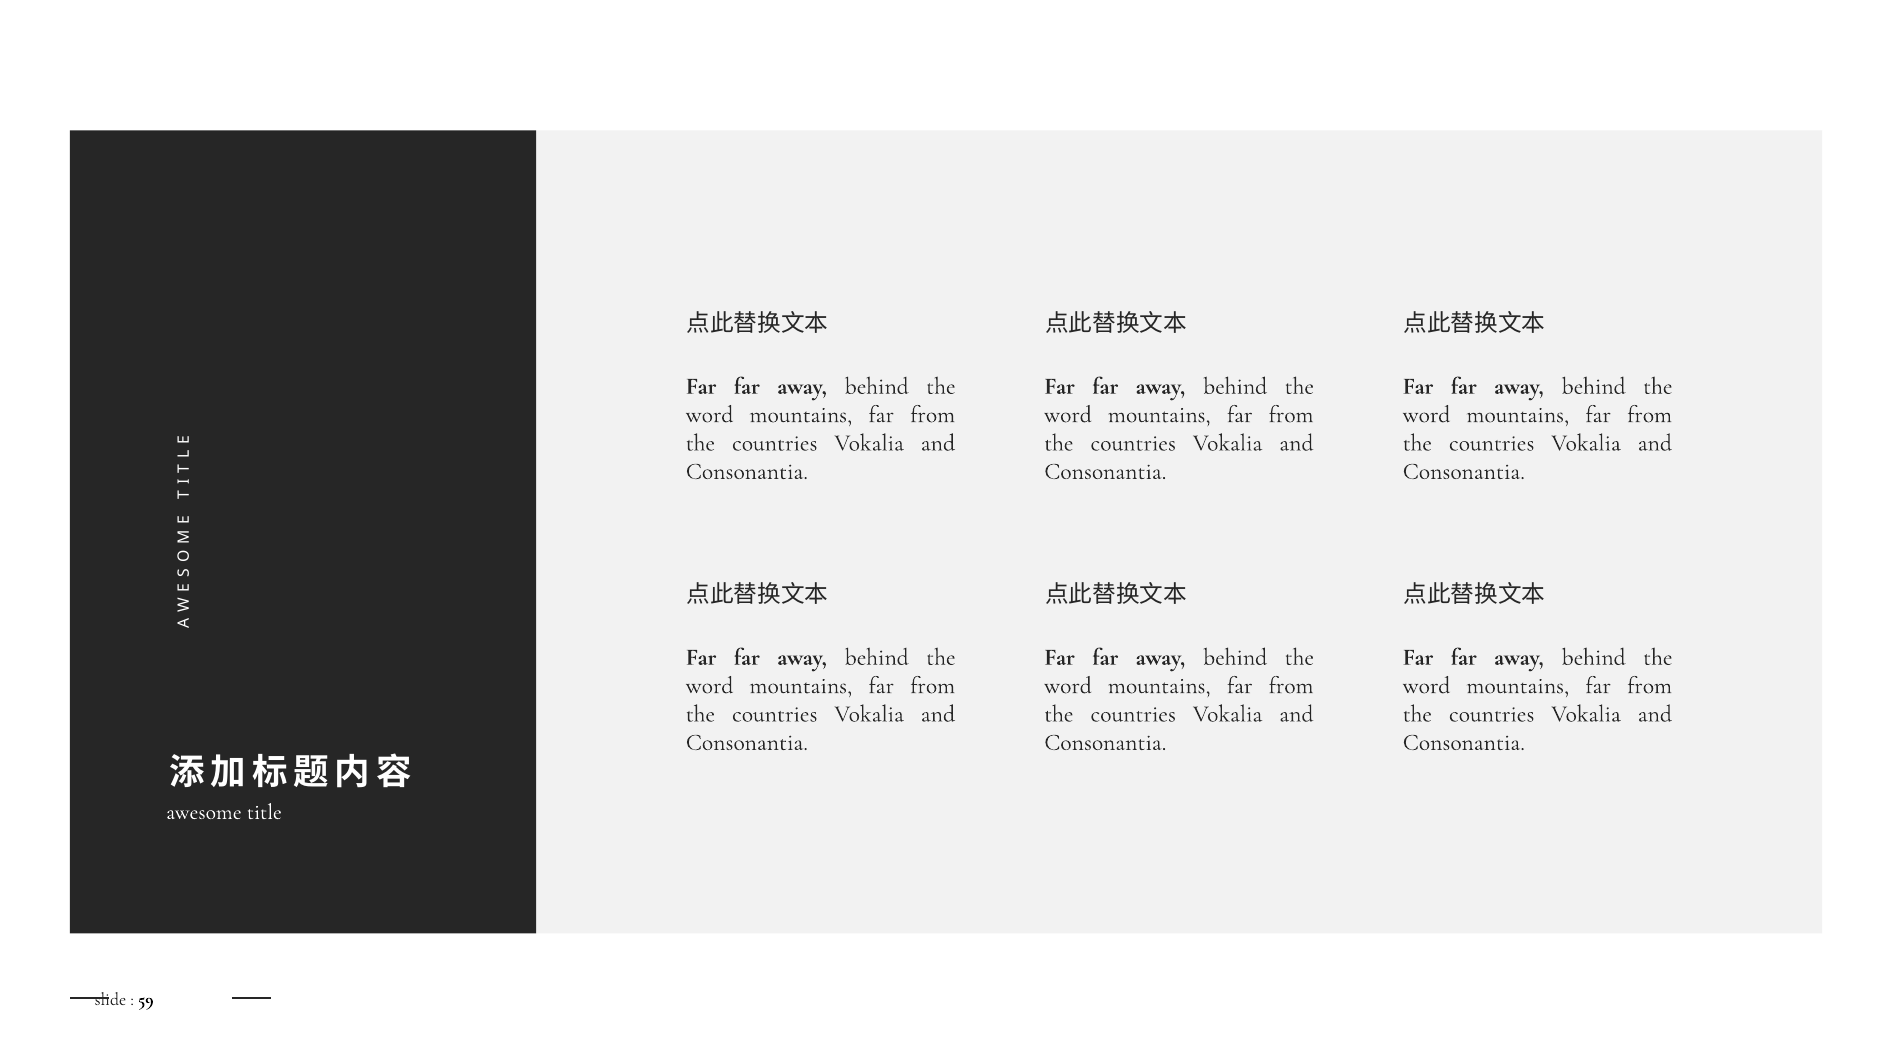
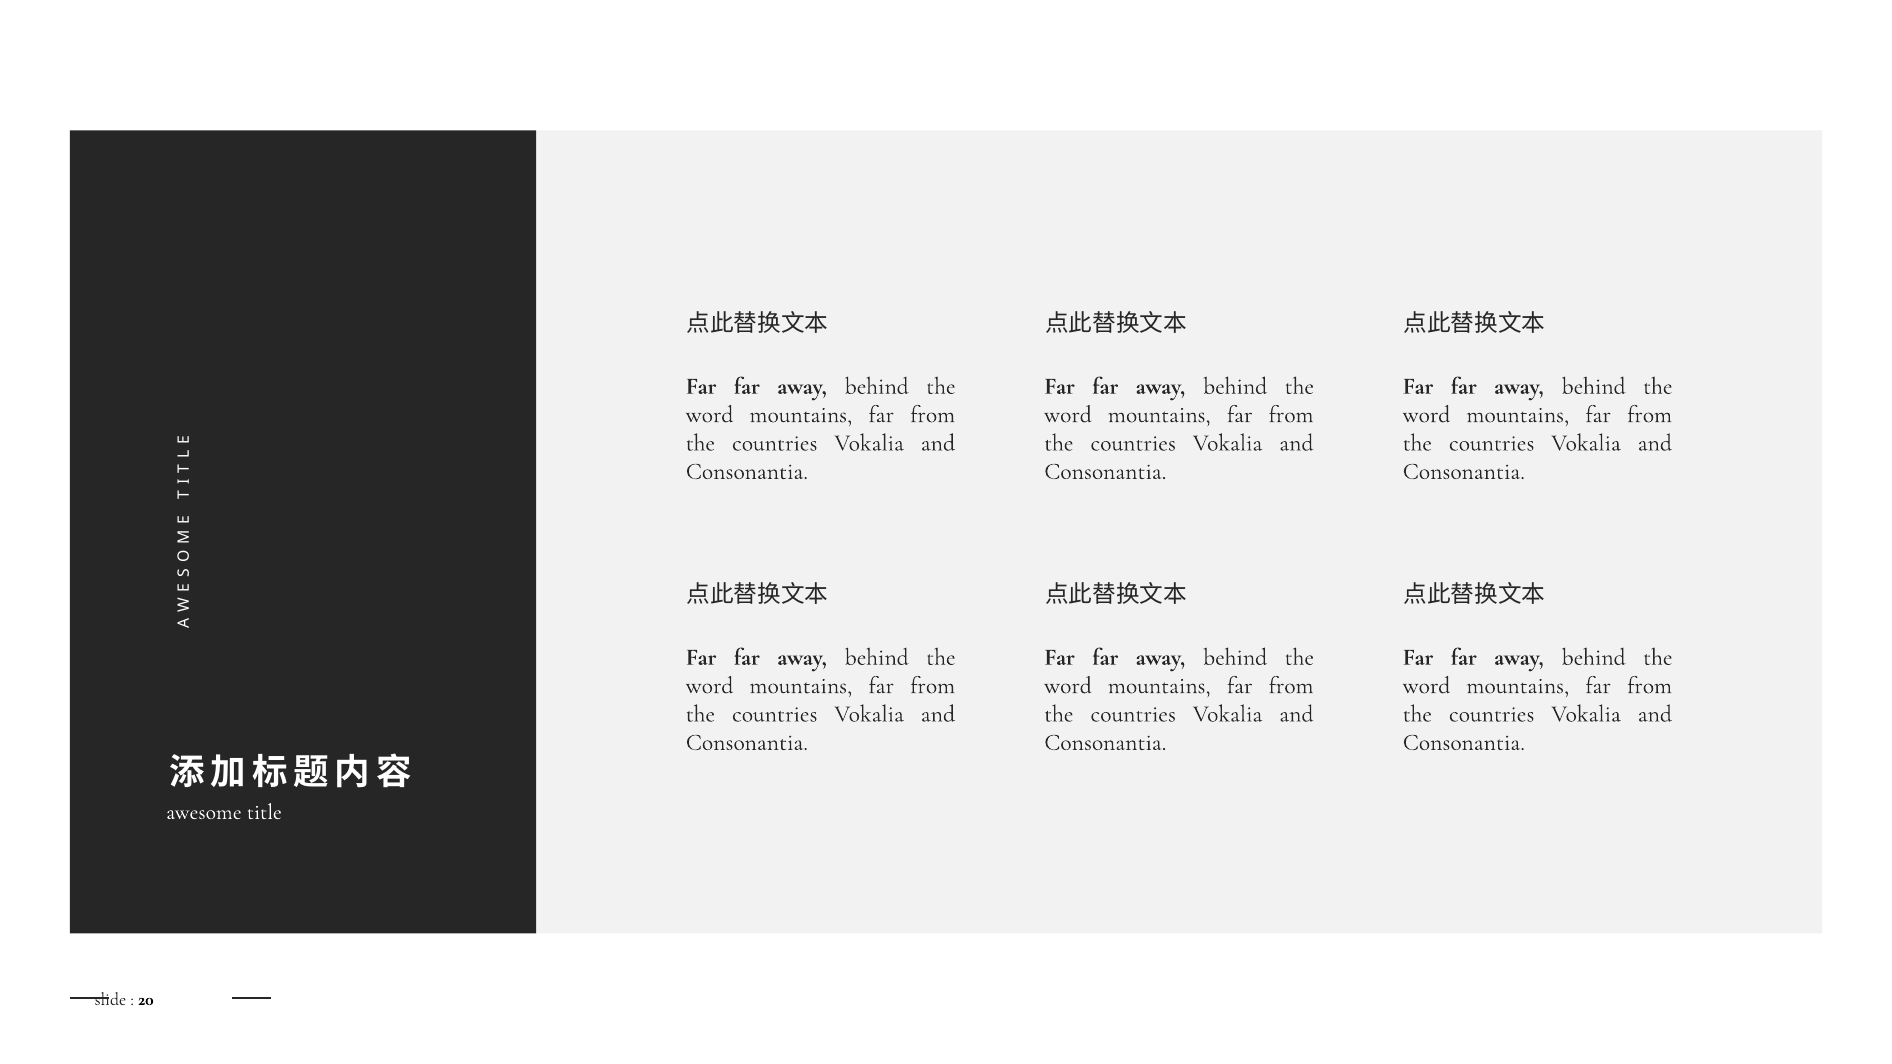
59: 59 -> 20 (146, 999)
